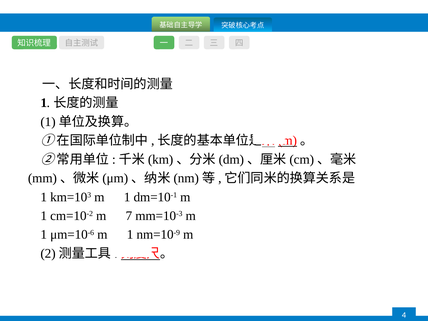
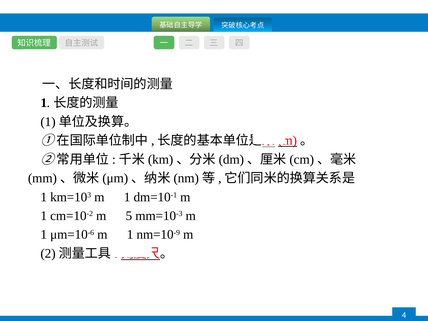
7: 7 -> 5 (129, 216)
